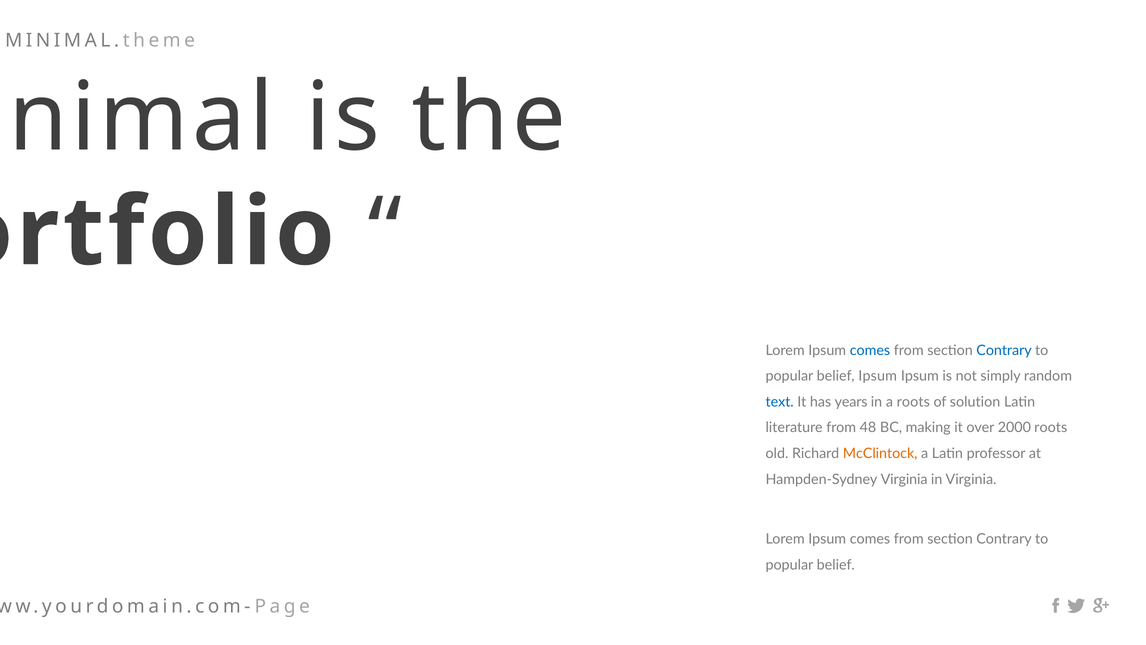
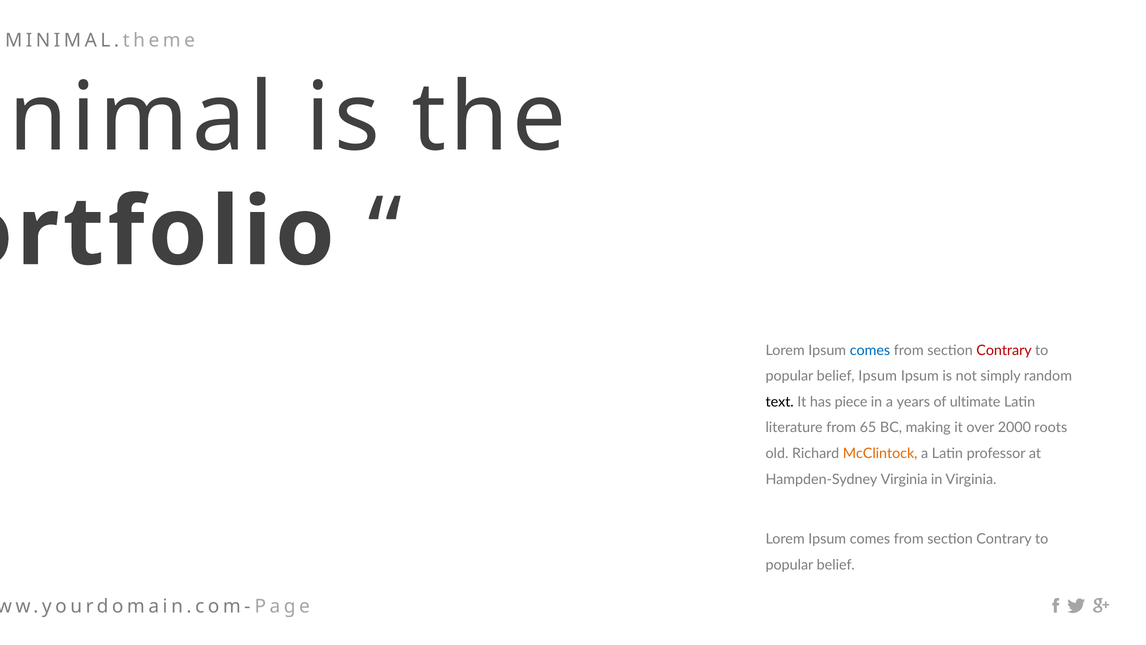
Contrary colour: blue -> red (1004, 350)
text colour: blue -> black (780, 402)
years: years -> piece (851, 402)
a roots: roots -> years (913, 402)
solution: solution -> ultimate (975, 402)
48: 48 -> 65 (868, 427)
